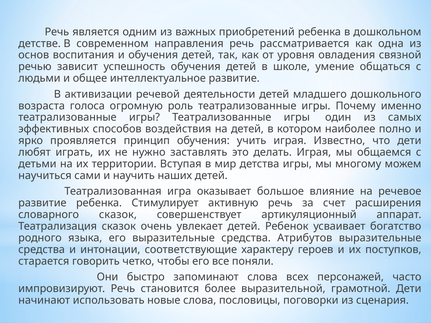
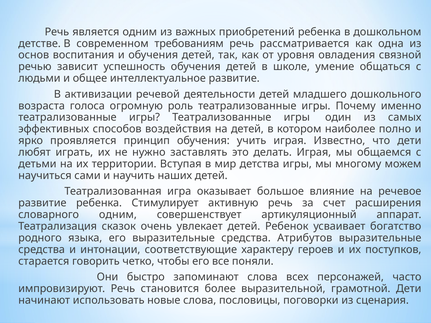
направления: направления -> требованиям (189, 43)
словарного сказок: сказок -> одним (118, 215)
